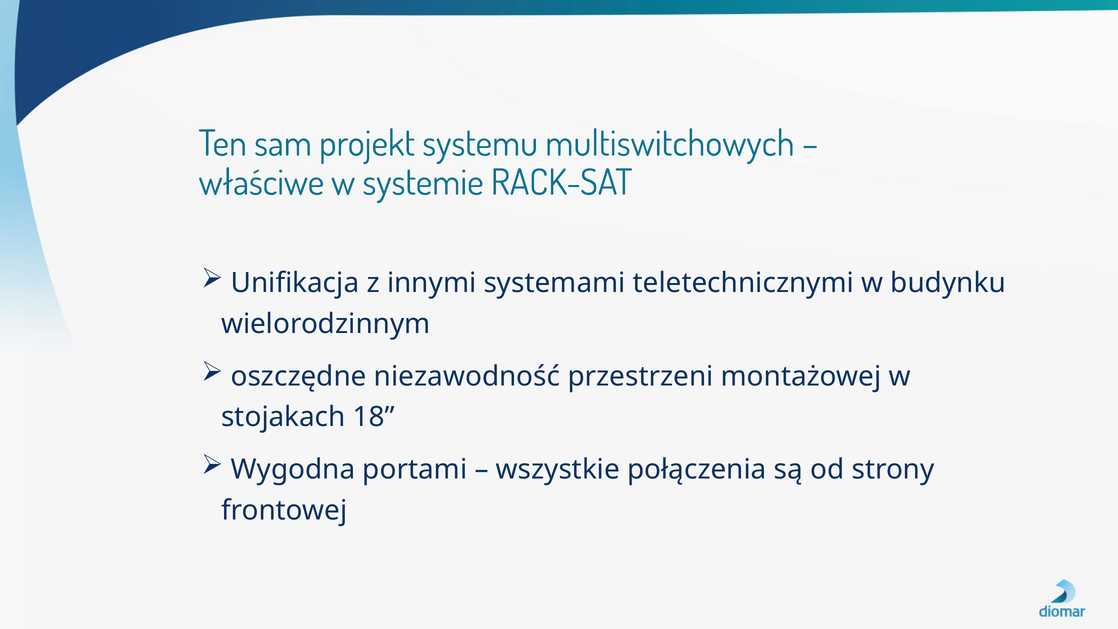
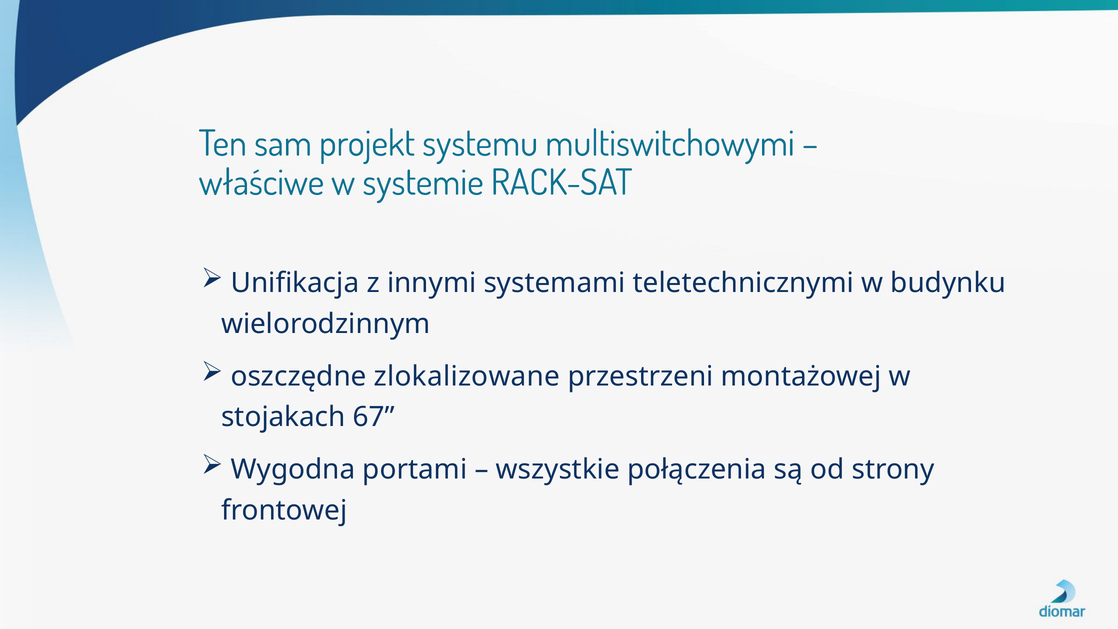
multiswitchowych: multiswitchowych -> multiswitchowymi (670, 144)
niezawodność: niezawodność -> zlokalizowane (467, 376)
18: 18 -> 67 (374, 417)
